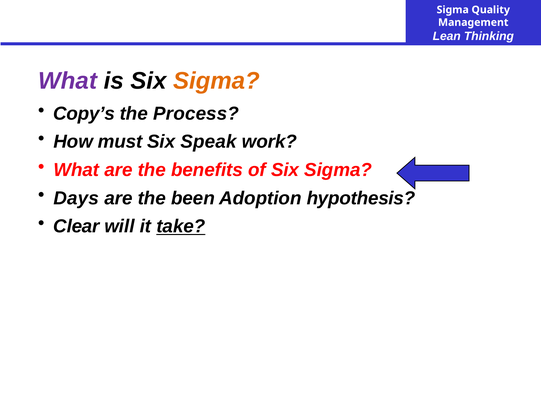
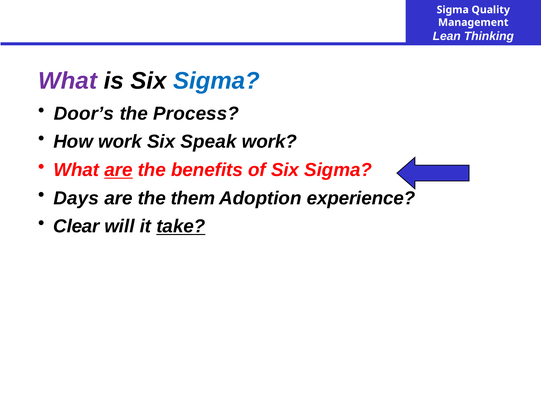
Sigma colour: orange -> blue (217, 81)
Copy’s: Copy’s -> Door’s (84, 114)
How must: must -> work (120, 142)
are underline: none -> present (118, 170)
been: been -> them (193, 198)
hypothesis: hypothesis -> experience (361, 198)
